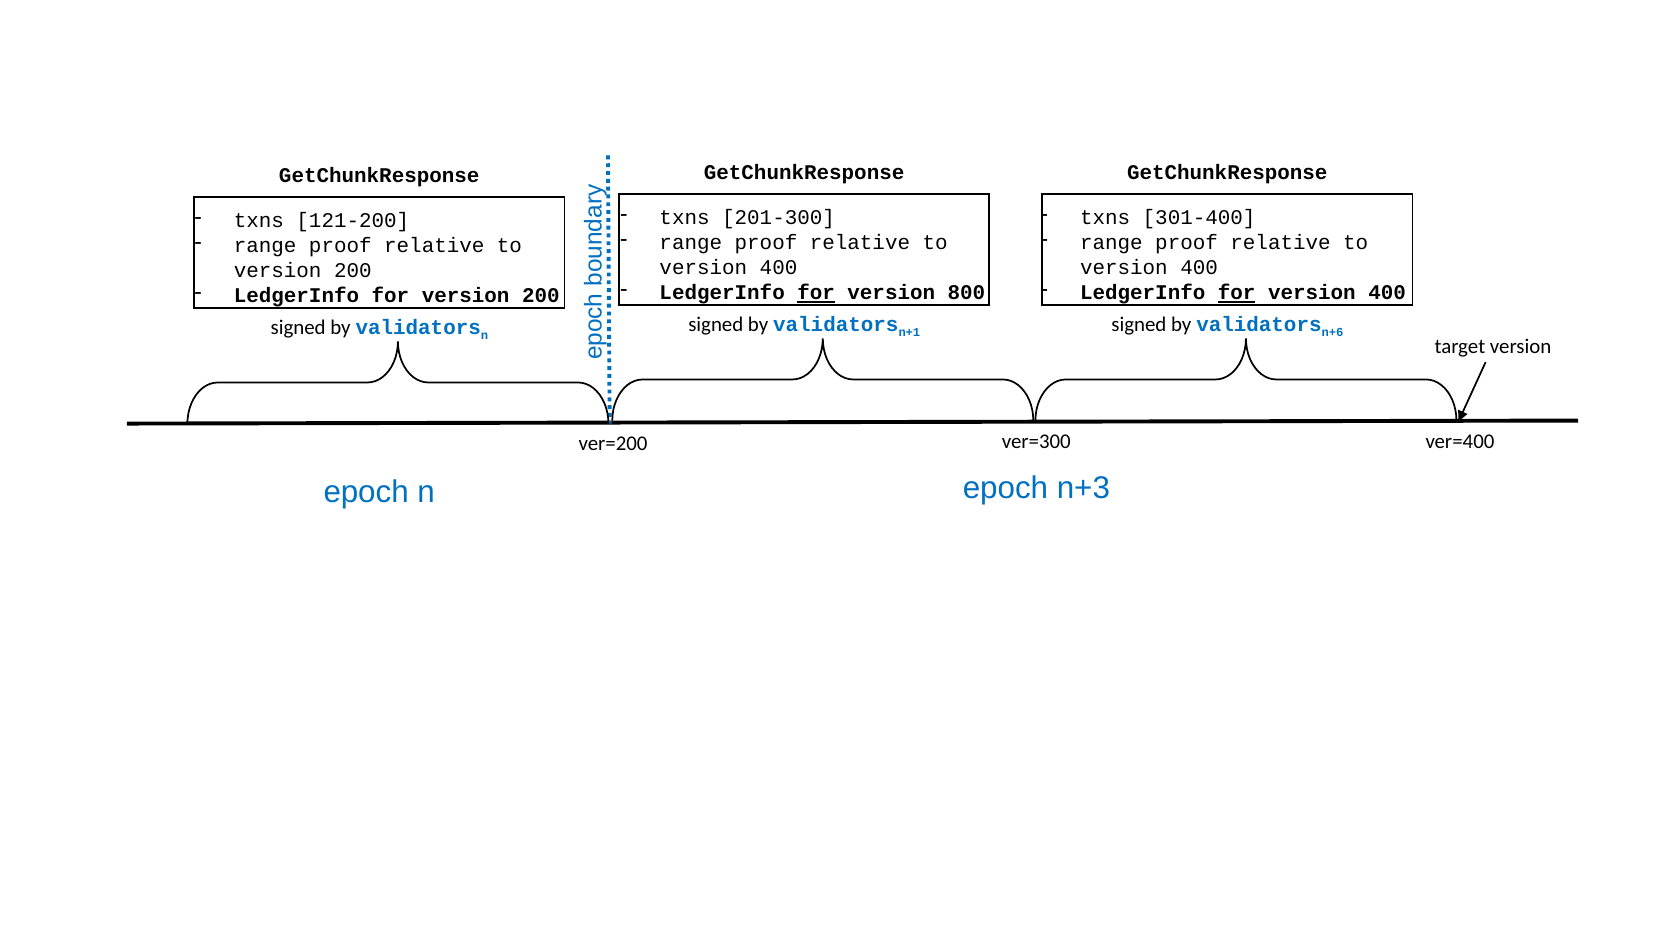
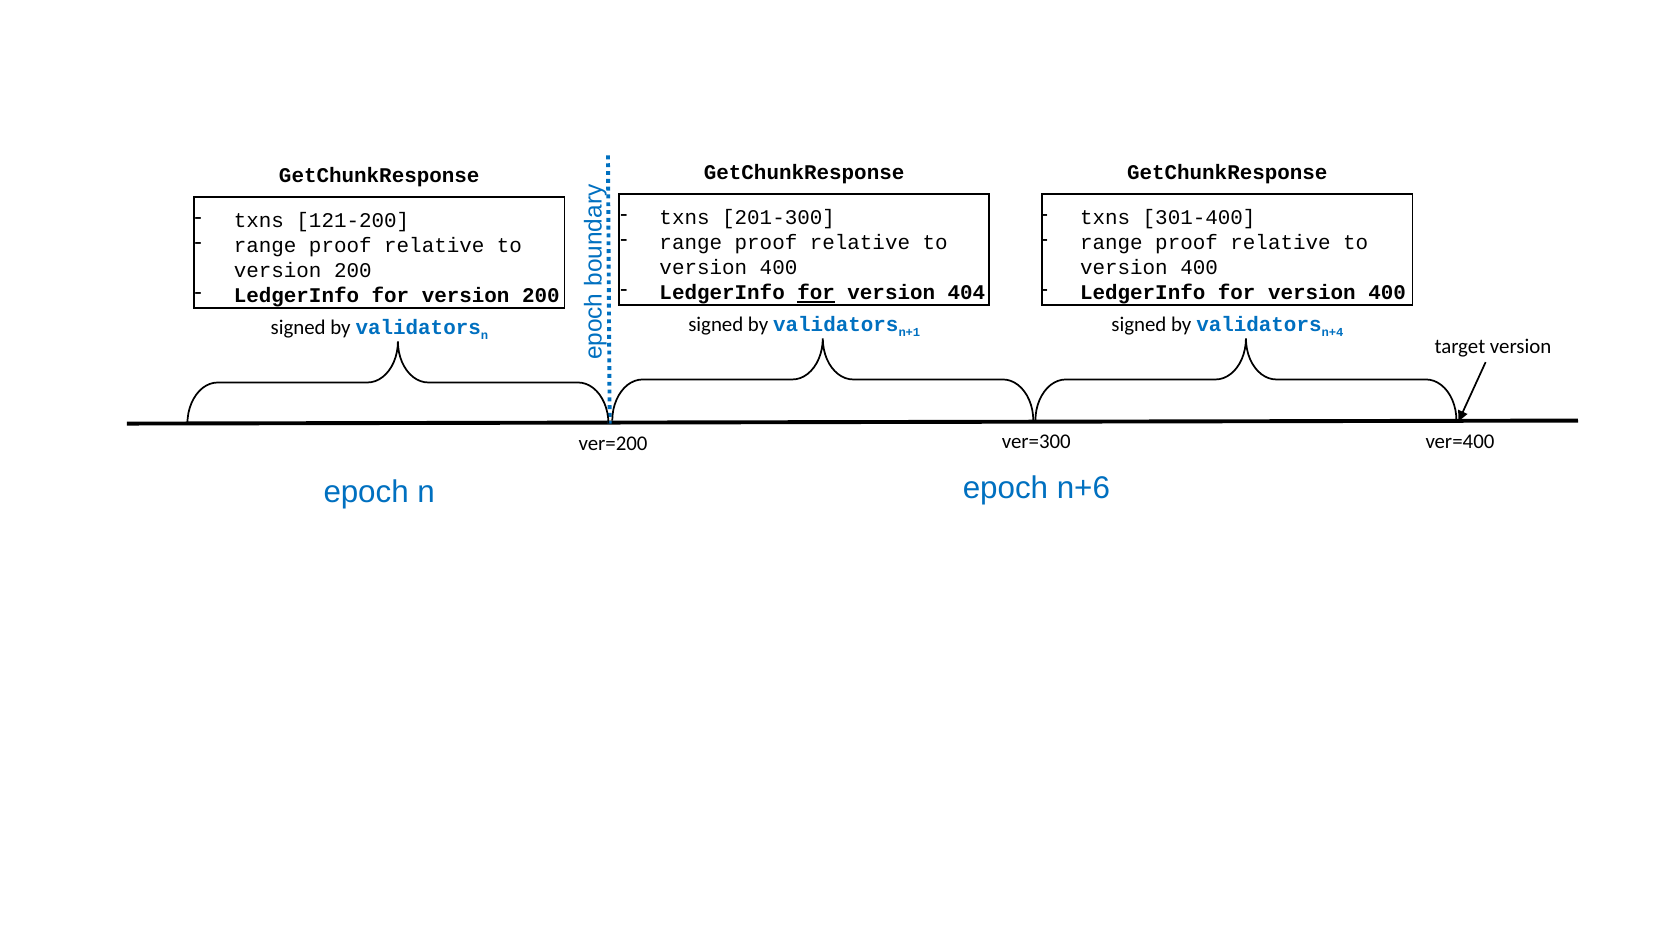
800: 800 -> 404 (966, 293)
for underline: present -> none (1237, 293)
n+6: n+6 -> n+4 (1333, 333)
n+3: n+3 -> n+6 (1083, 488)
